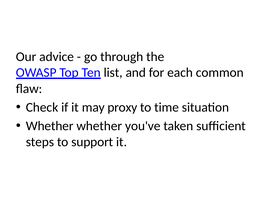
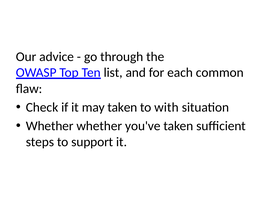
may proxy: proxy -> taken (122, 108)
time: time -> with (167, 108)
